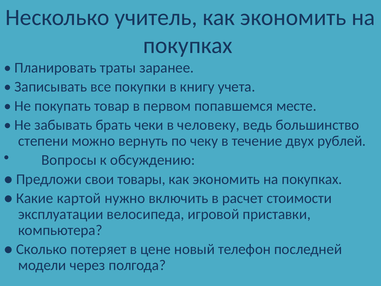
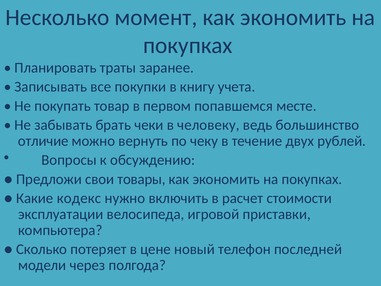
учитель: учитель -> момент (156, 18)
степени: степени -> отличие (43, 141)
картой: картой -> кодекс (79, 198)
